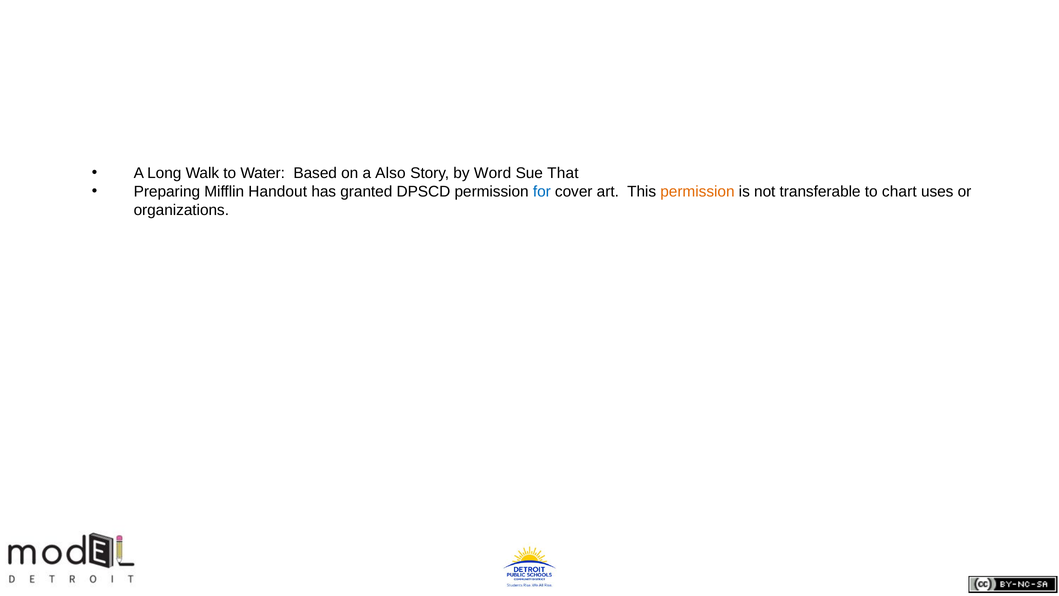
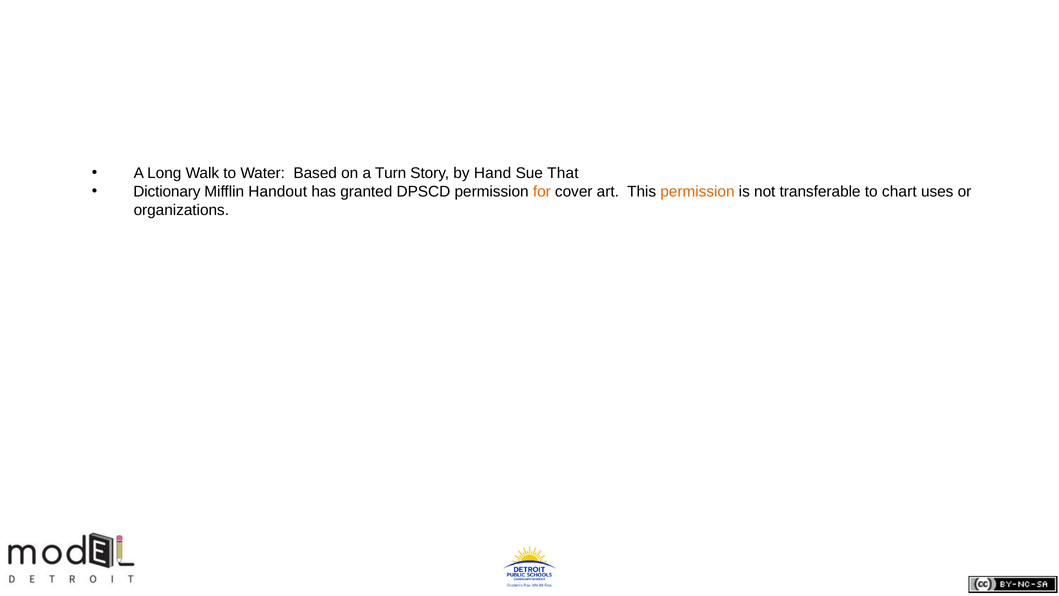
Also: Also -> Turn (391, 173)
Word: Word -> Hand (493, 173)
Preparing: Preparing -> Dictionary (167, 191)
for colour: blue -> orange (542, 191)
